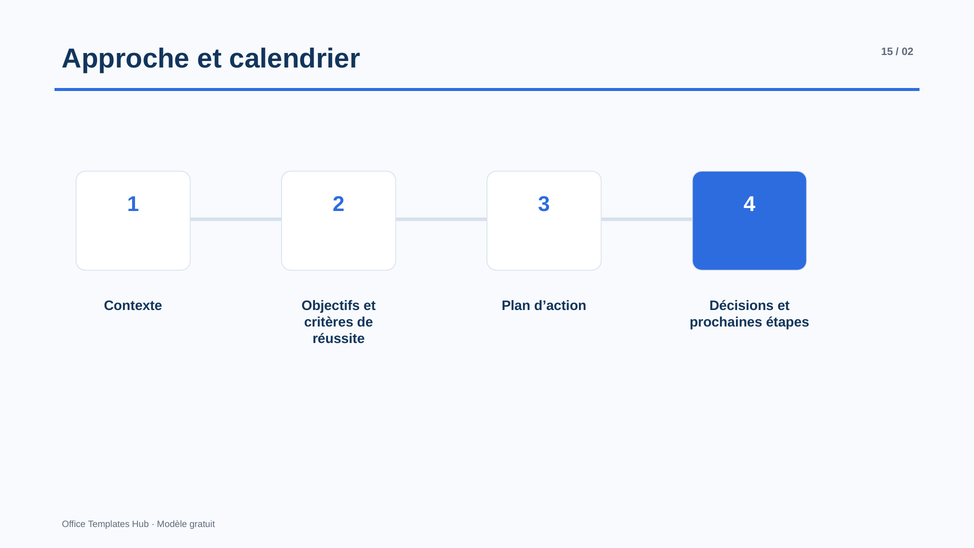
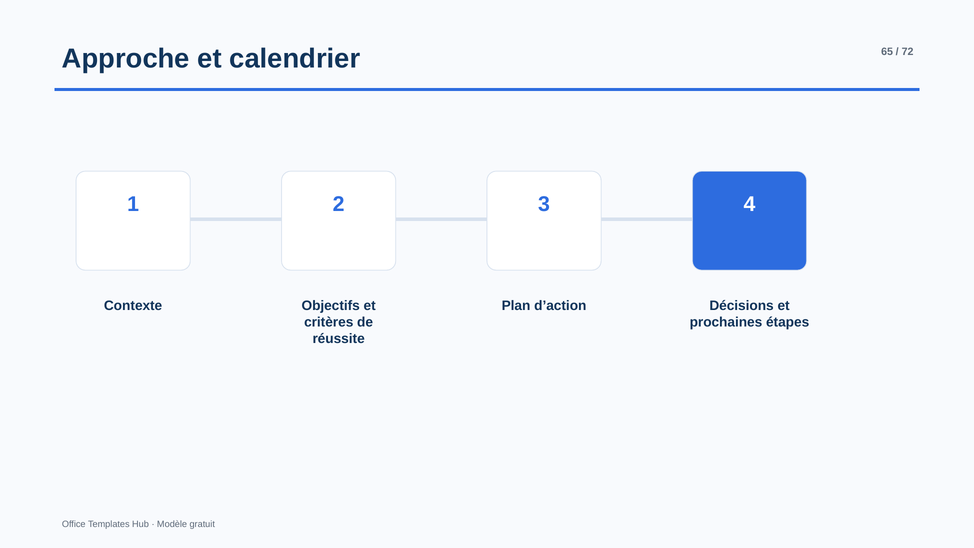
15: 15 -> 65 (887, 52)
02: 02 -> 72 (908, 52)
